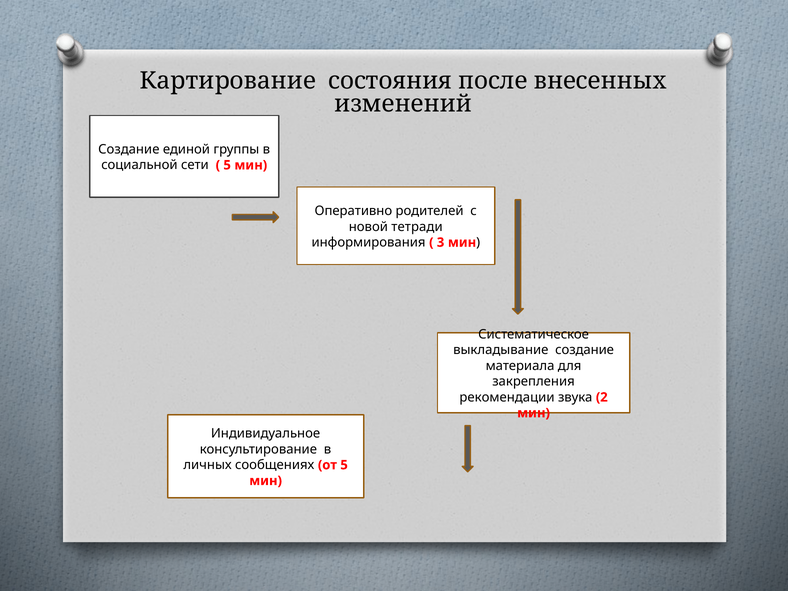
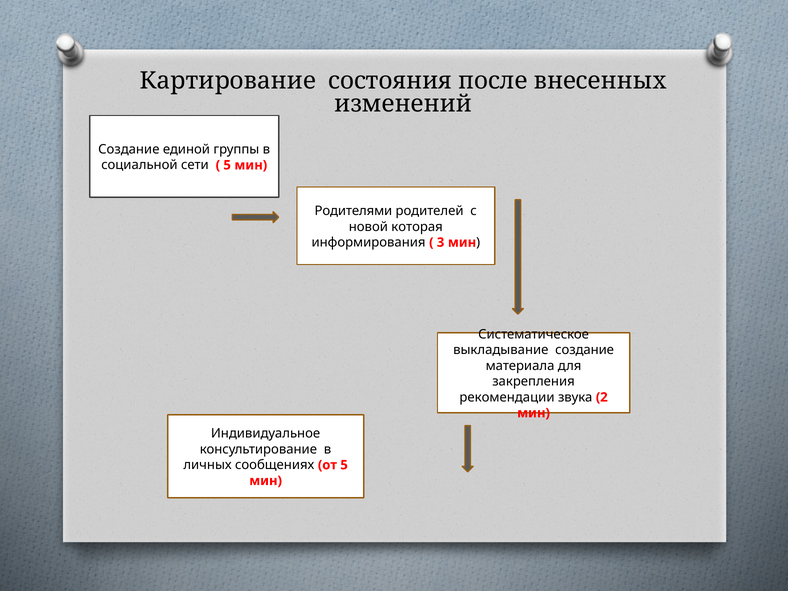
Оперативно: Оперативно -> Родителями (353, 211)
тетради: тетради -> которая (417, 227)
